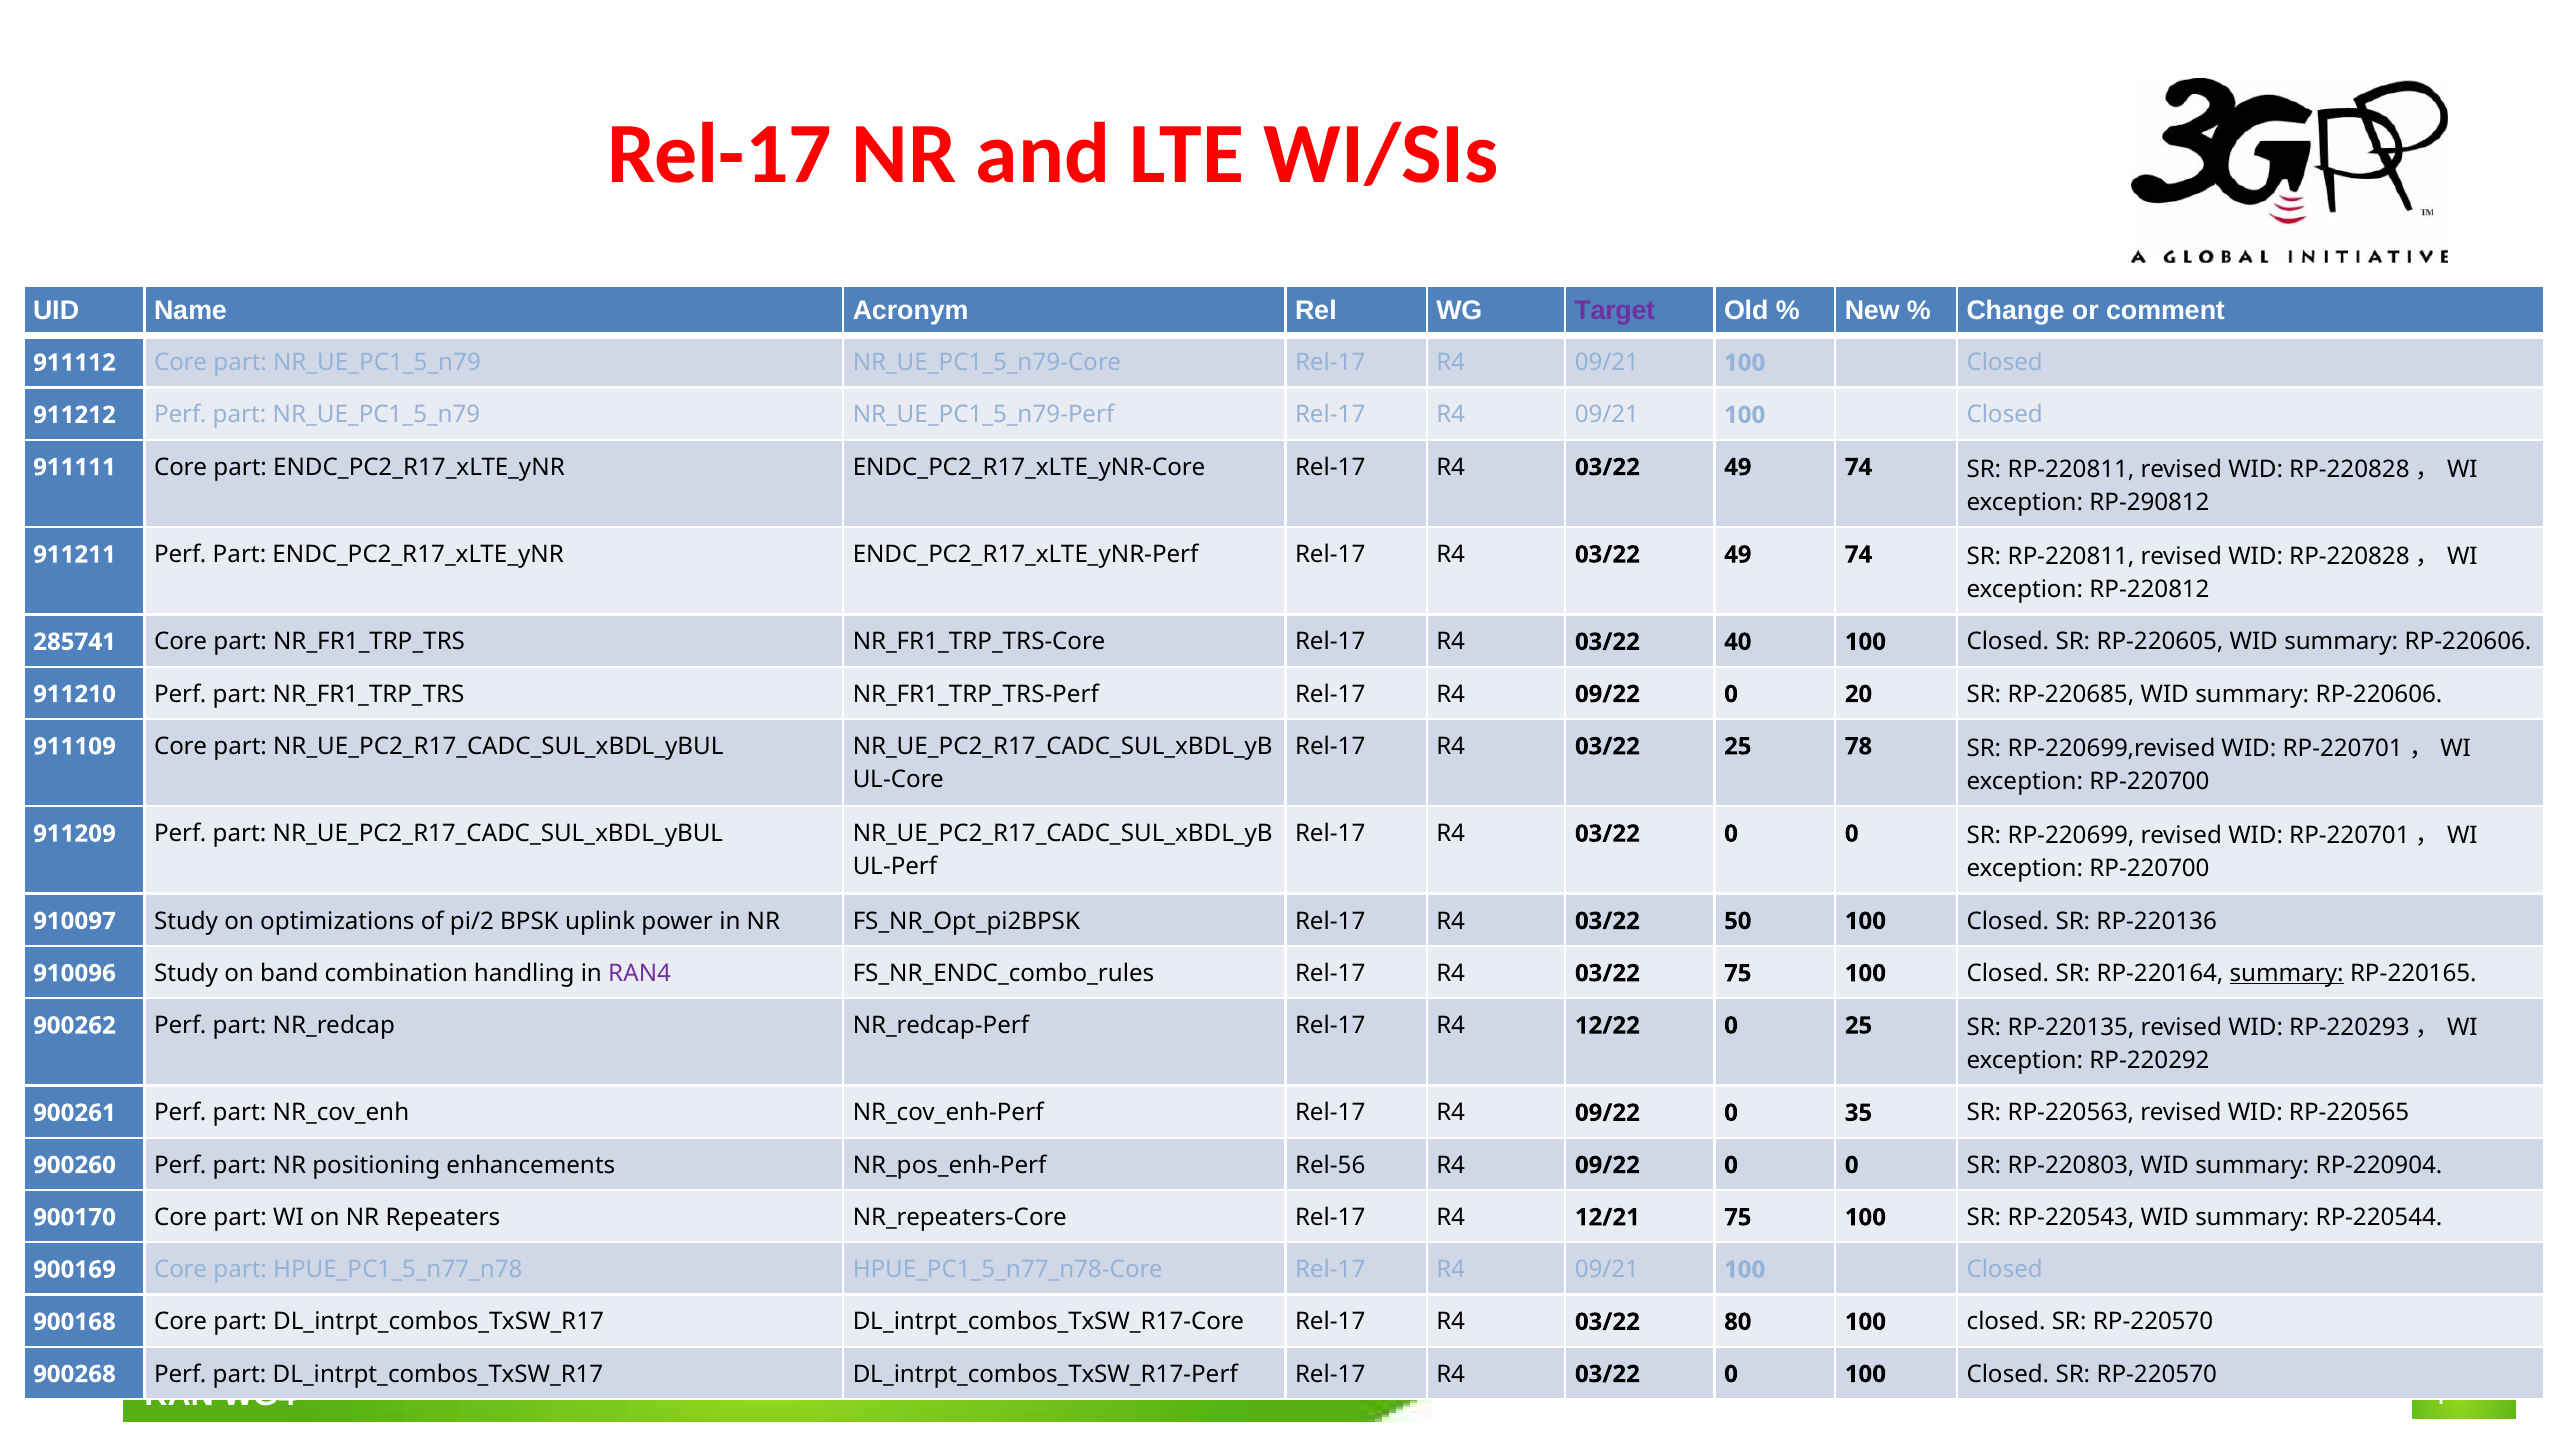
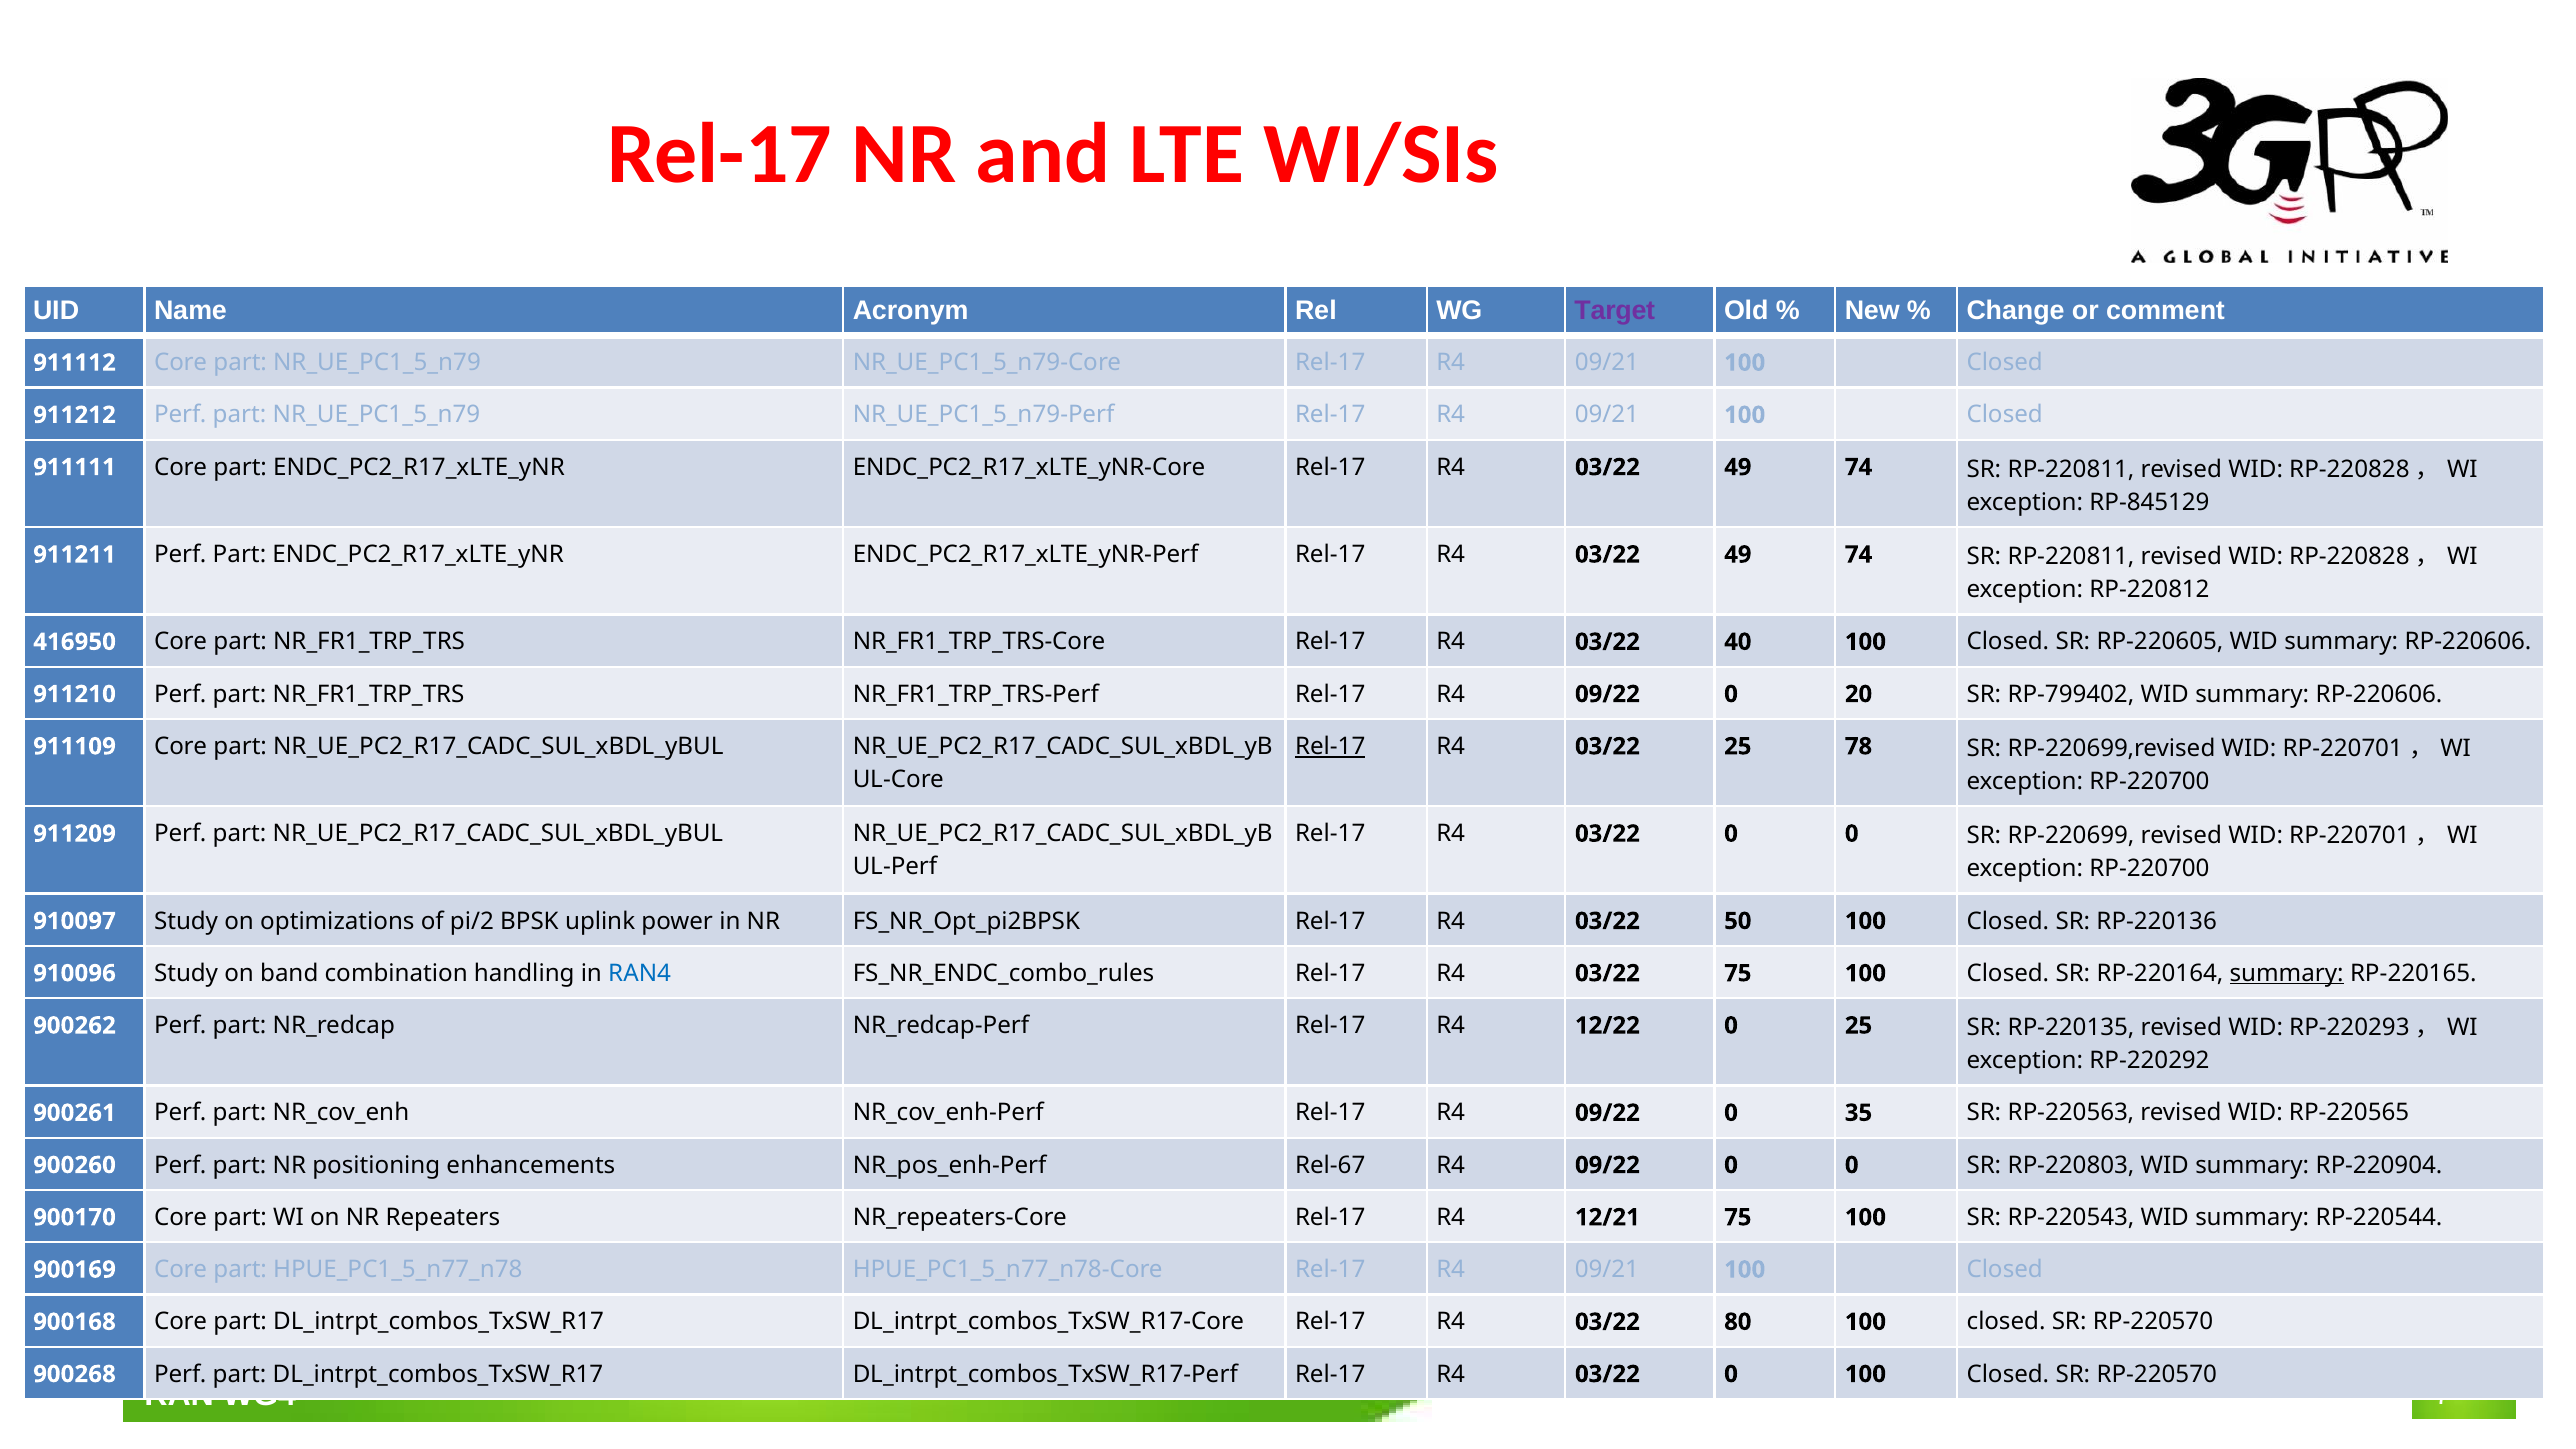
RP-290812: RP-290812 -> RP-845129 (2149, 502)
285741: 285741 -> 416950 (75, 642)
RP-220685: RP-220685 -> RP-799402 (2071, 694)
Rel-17 underline: none -> present (1330, 746)
RAN4 colour: purple -> blue (640, 973)
Rel-56: Rel-56 -> Rel-67 (1330, 1165)
